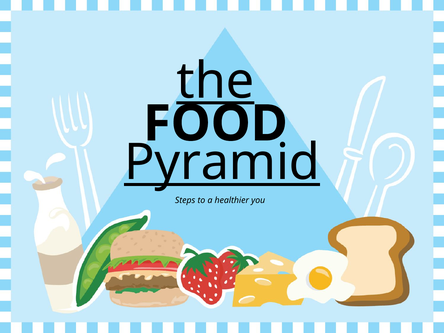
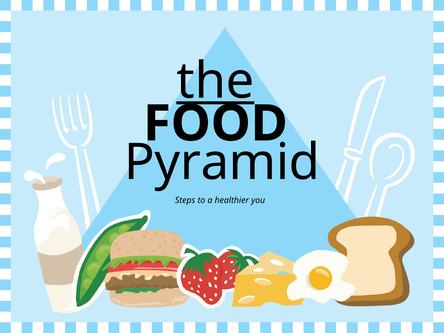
Pyramid underline: present -> none (222, 163)
